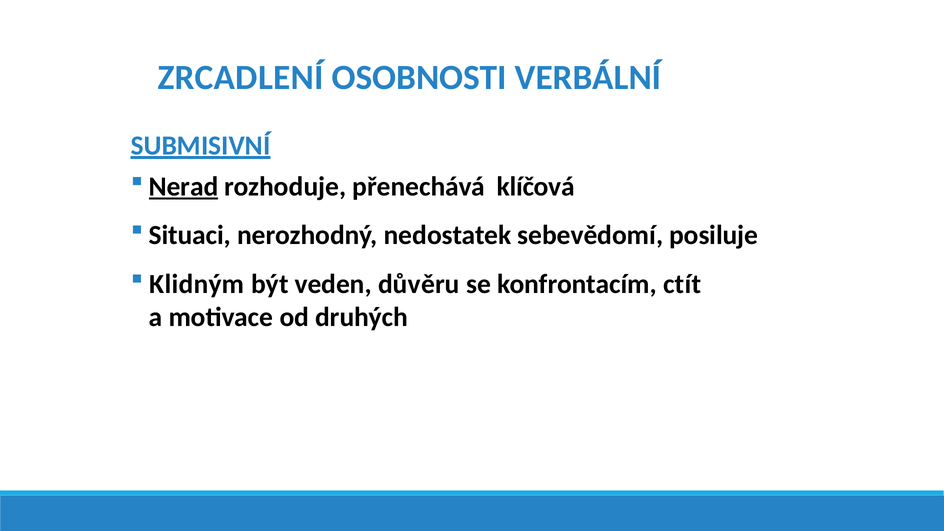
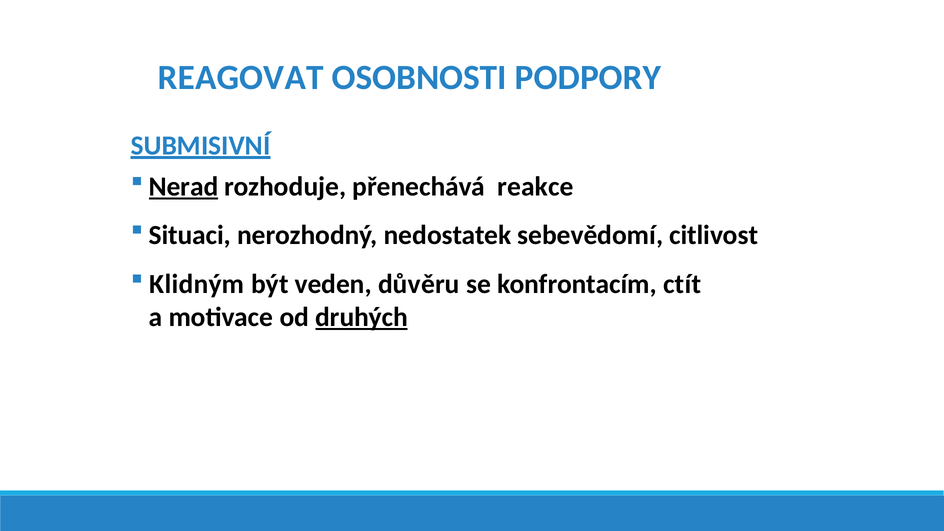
ZRCADLENÍ: ZRCADLENÍ -> REAGOVAT (241, 77)
VERBÁLNÍ: VERBÁLNÍ -> PODPORY (588, 77)
klíčová: klíčová -> reakce (535, 187)
posiluje: posiluje -> citlivost (714, 235)
druhých underline: none -> present (362, 317)
